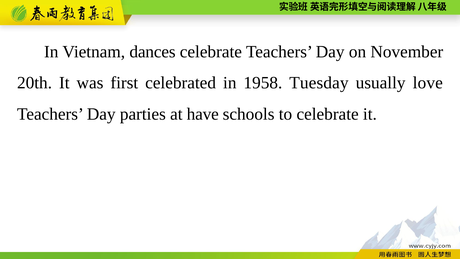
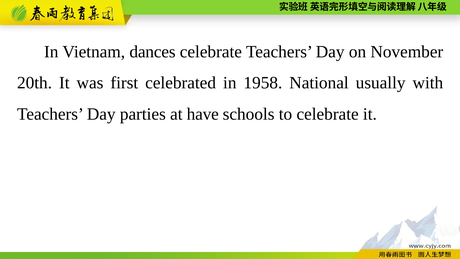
Tuesday: Tuesday -> National (319, 83)
love: love -> with (428, 83)
